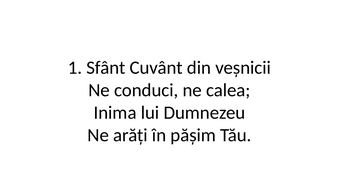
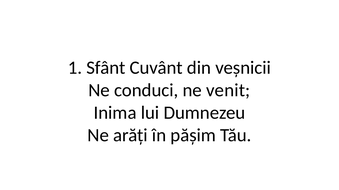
calea: calea -> venit (228, 90)
